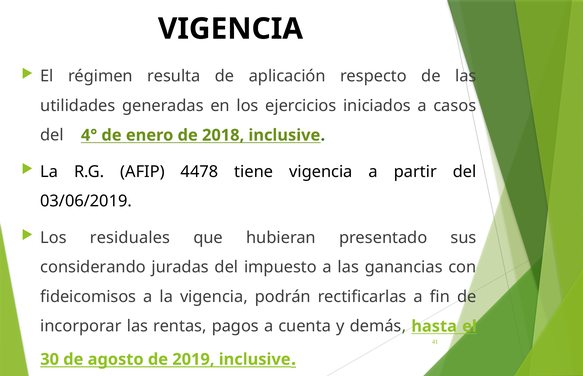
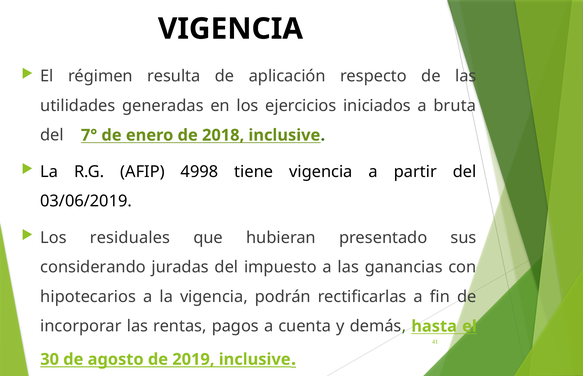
casos: casos -> bruta (455, 106)
4°: 4° -> 7° (89, 135)
4478: 4478 -> 4998 (199, 172)
fideicomisos: fideicomisos -> hipotecarios (88, 297)
